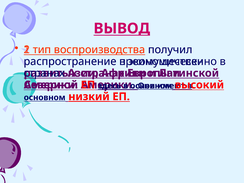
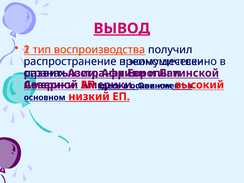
ВЫВОД underline: none -> present (122, 28)
